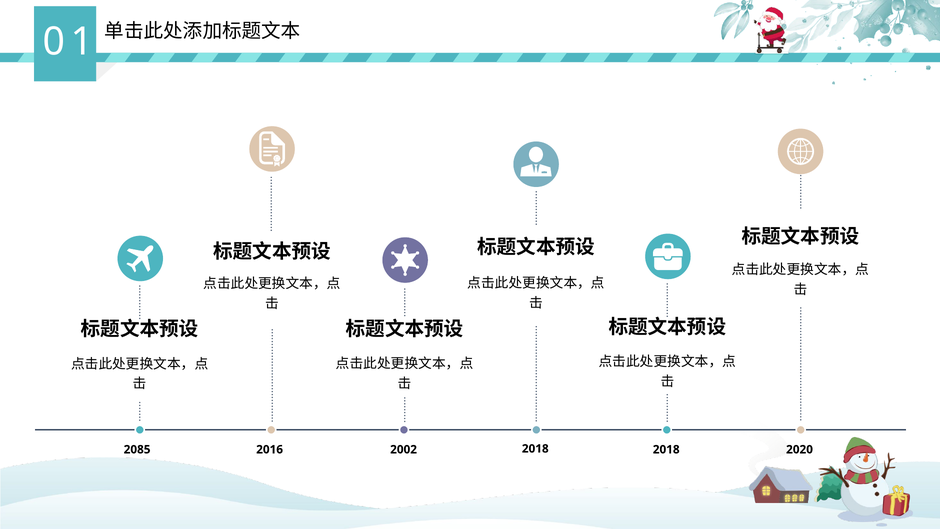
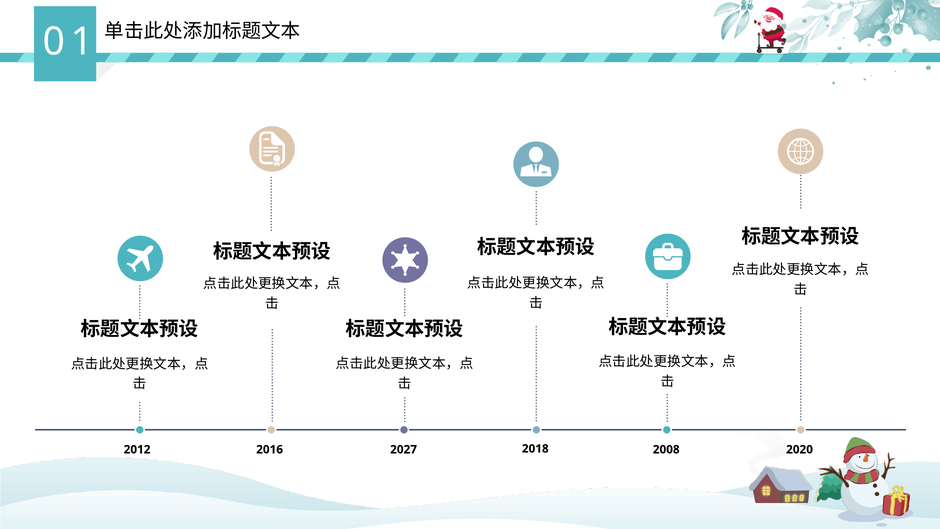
2085: 2085 -> 2012 (137, 449)
2002: 2002 -> 2027 (404, 449)
2018: 2018 -> 2008 (666, 449)
